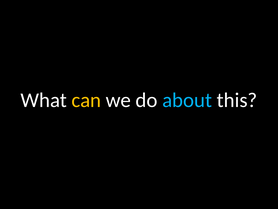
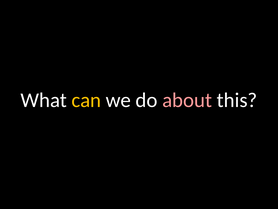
about colour: light blue -> pink (187, 100)
